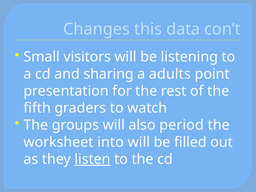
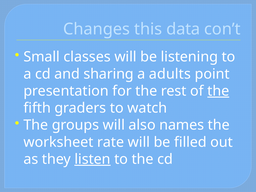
visitors: visitors -> classes (87, 57)
the underline: none -> present (218, 91)
period: period -> names (182, 125)
into: into -> rate (111, 142)
